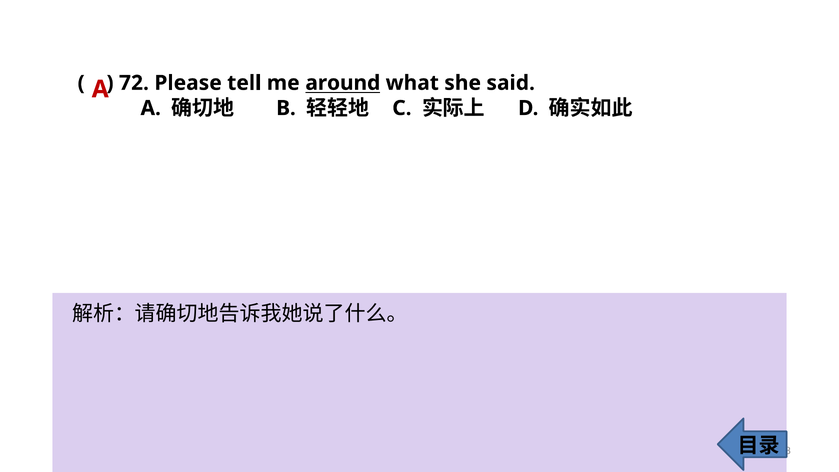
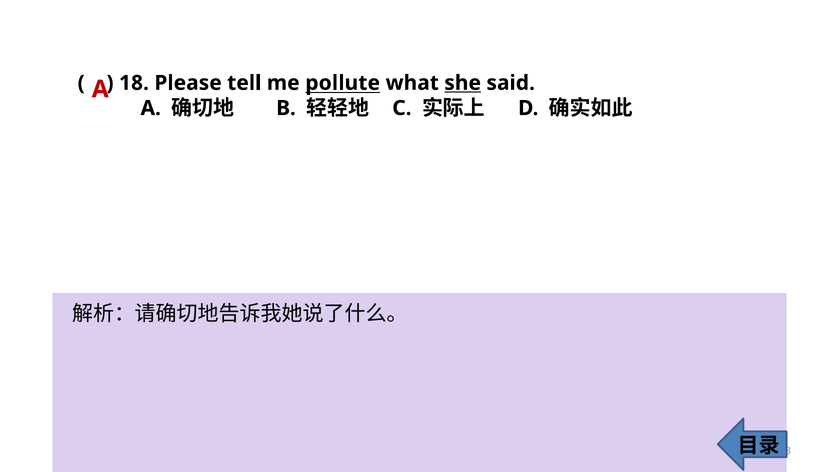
72: 72 -> 18 (134, 83)
around: around -> pollute (343, 83)
she underline: none -> present (463, 83)
